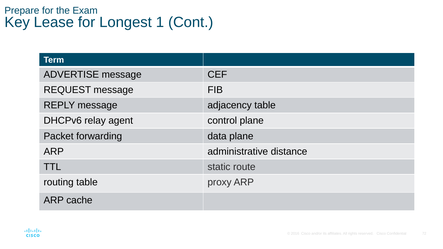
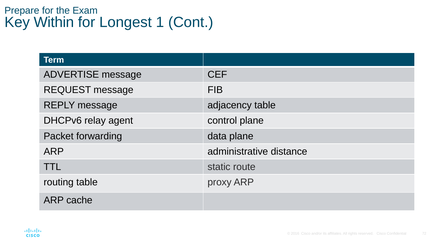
Lease: Lease -> Within (54, 22)
